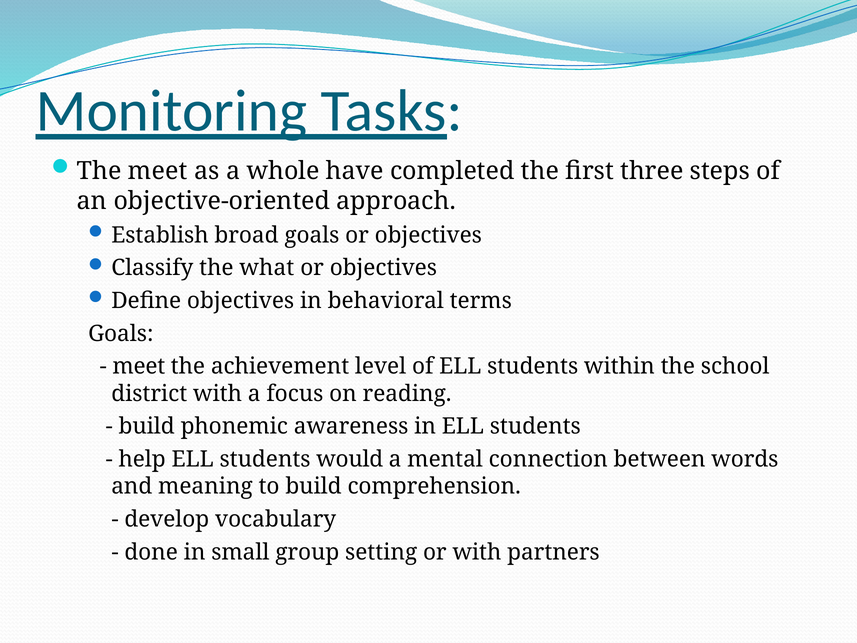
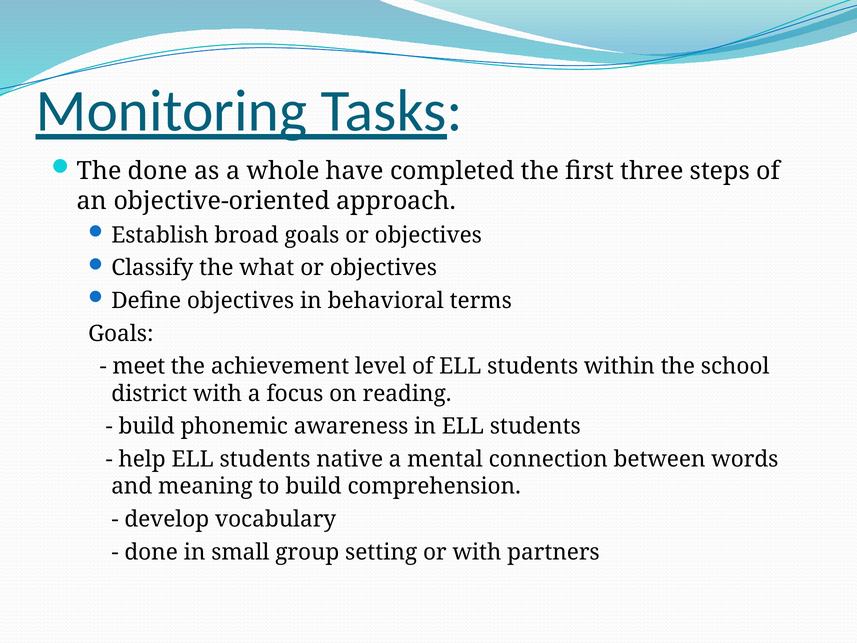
The meet: meet -> done (158, 171)
would: would -> native (350, 459)
